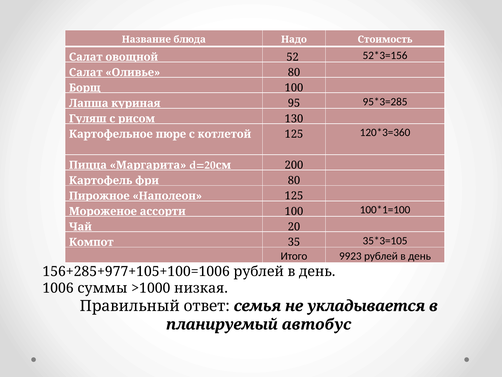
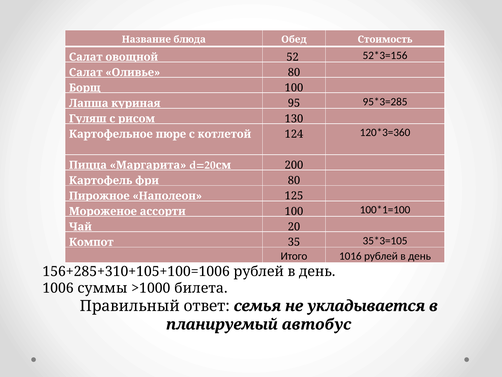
Надо: Надо -> Обед (294, 39)
котлетой 125: 125 -> 124 (294, 134)
9923: 9923 -> 1016 (350, 256)
156+285+977+105+100=1006: 156+285+977+105+100=1006 -> 156+285+310+105+100=1006 (136, 271)
низкая: низкая -> билета (201, 288)
